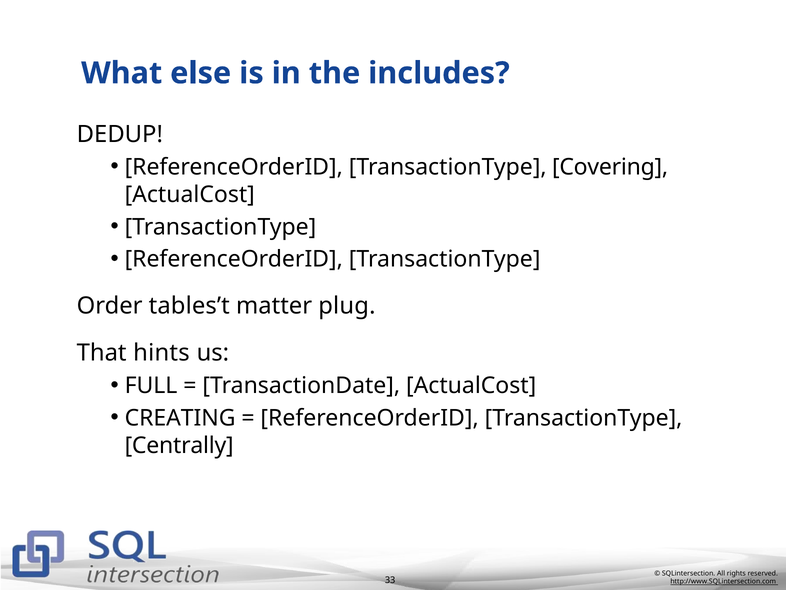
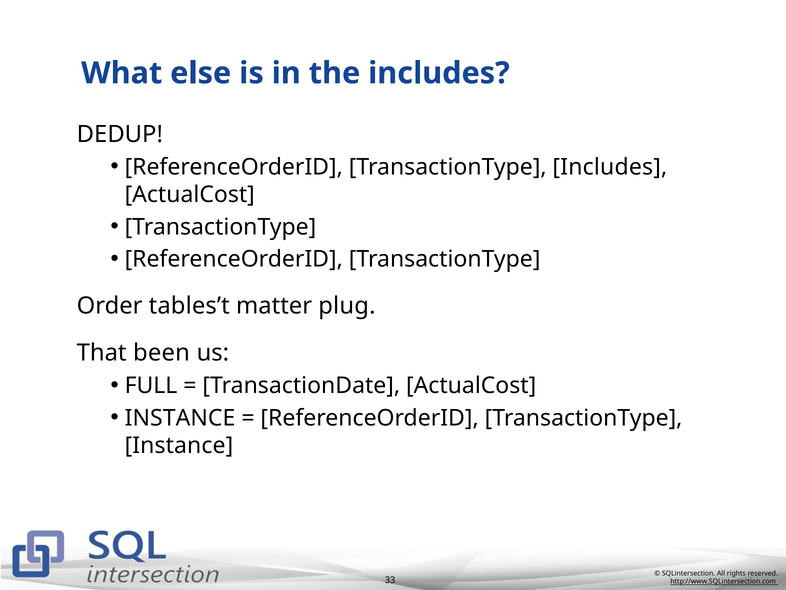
TransactionType Covering: Covering -> Includes (610, 167)
hints: hints -> been (161, 353)
CREATING: CREATING -> INSTANCE (180, 418)
Centrally: Centrally -> Instance (179, 445)
